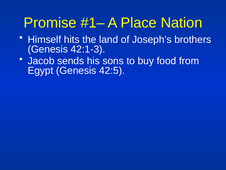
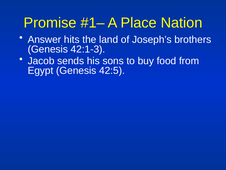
Himself: Himself -> Answer (44, 39)
